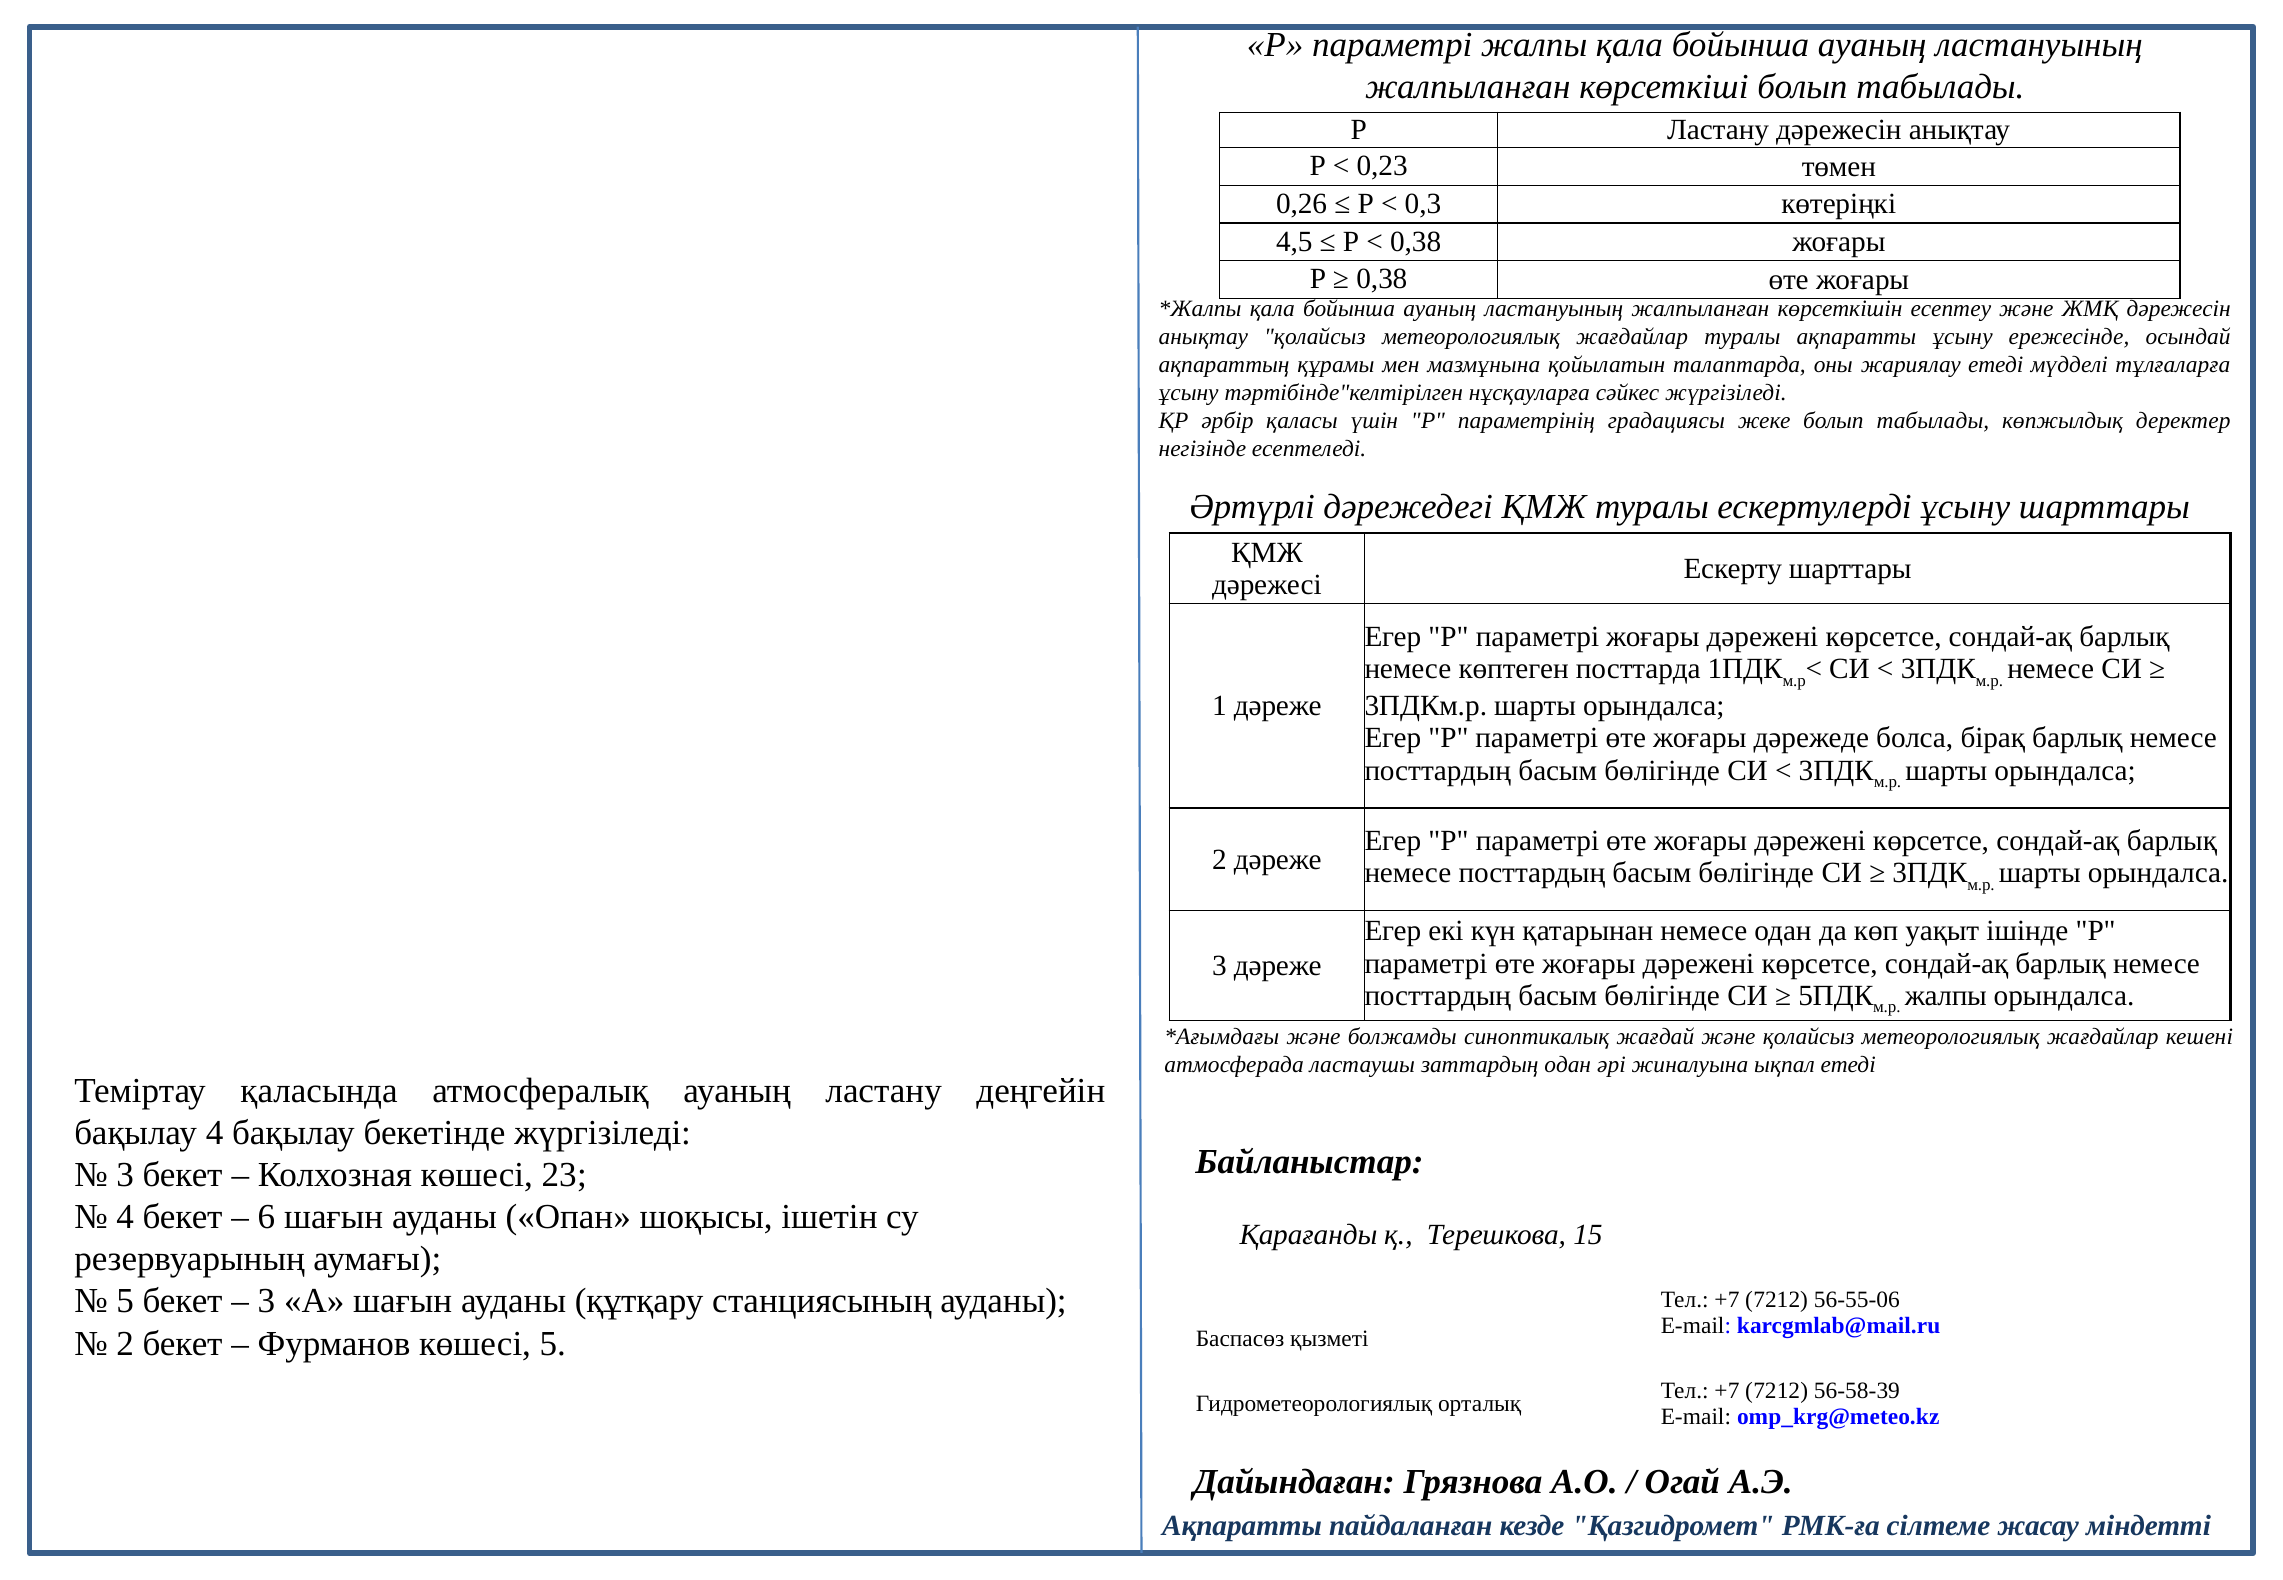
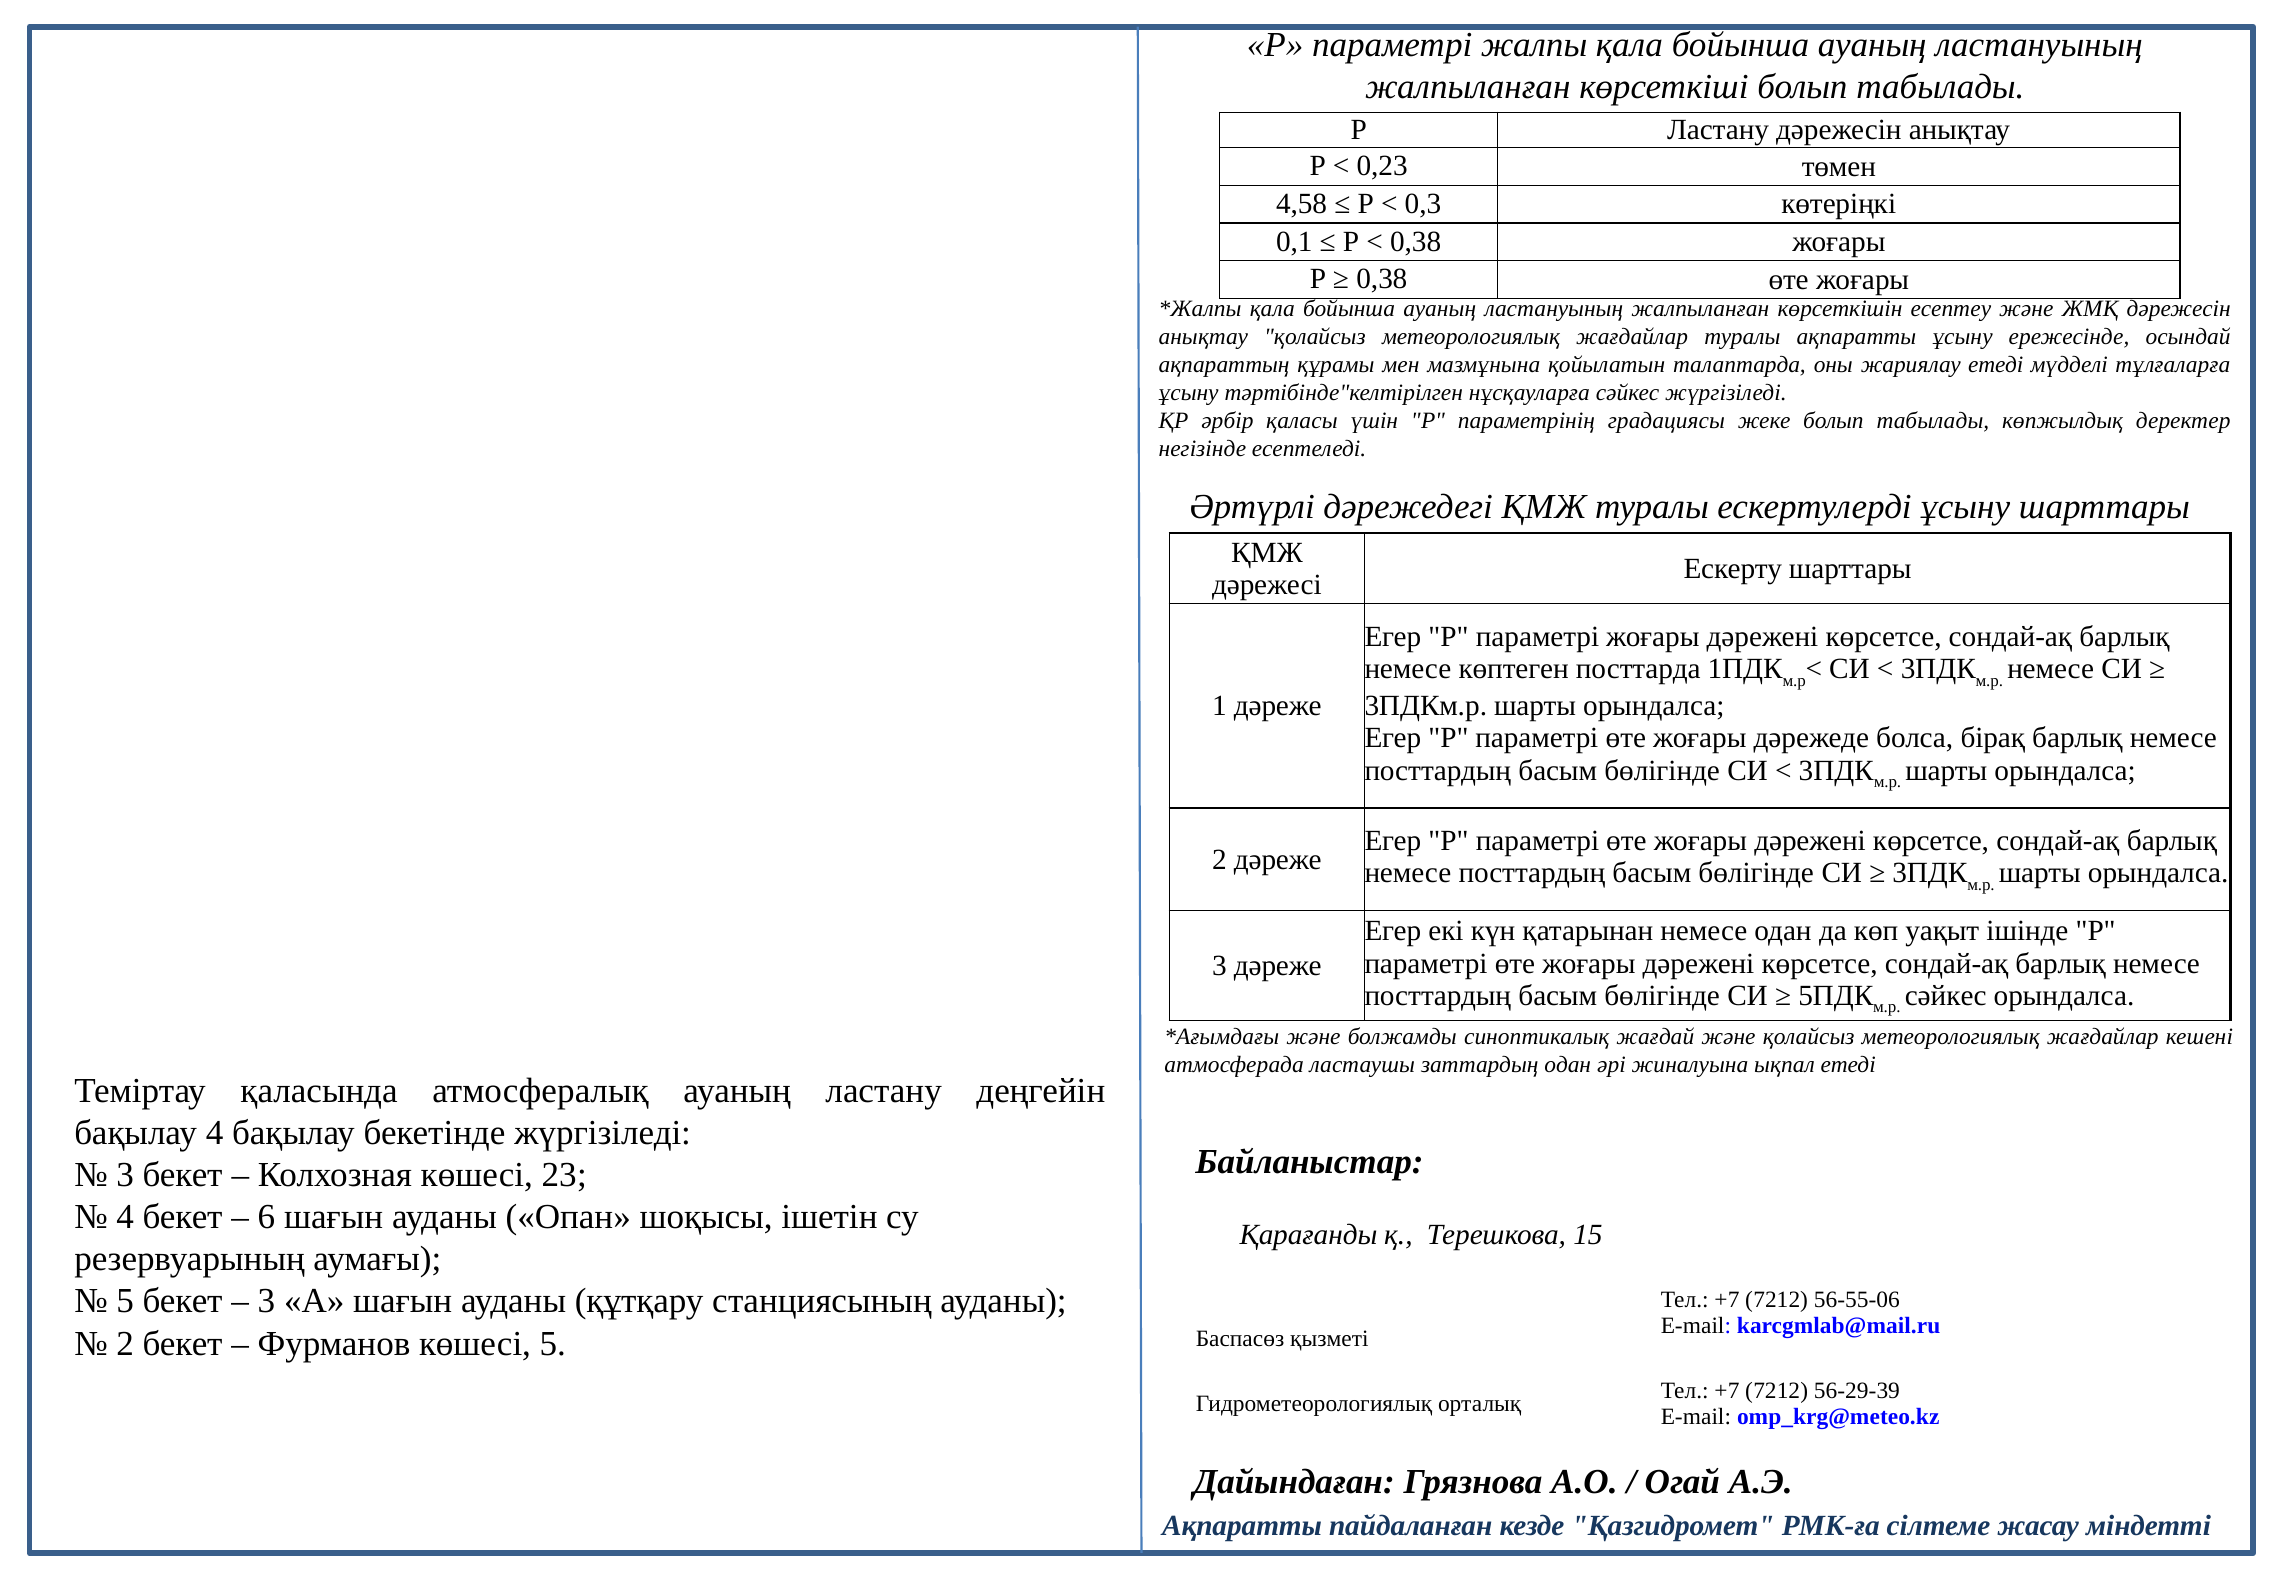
0,26: 0,26 -> 4,58 (1302, 204)
4,5: 4,5 -> 0,1 (1294, 242)
жалпы: жалпы -> сәйкес (1946, 996)
56-58-39: 56-58-39 -> 56-29-39 (1857, 1391)
